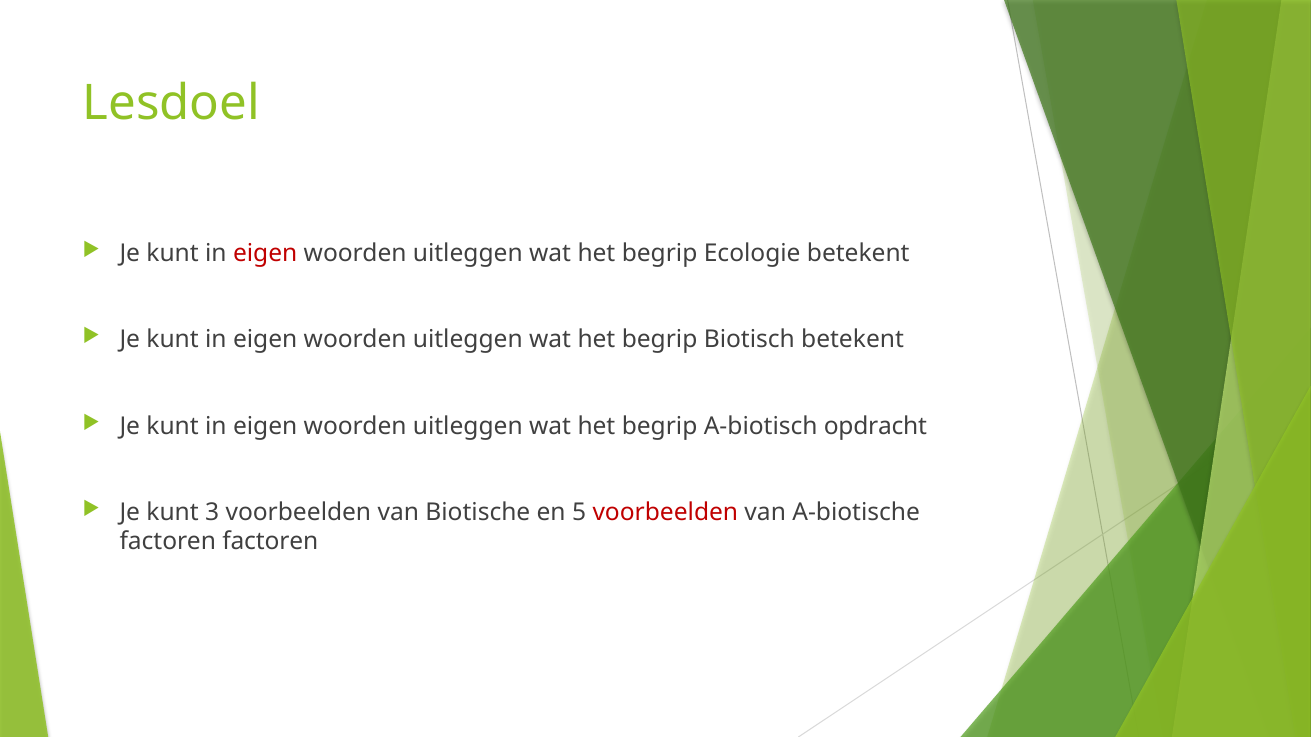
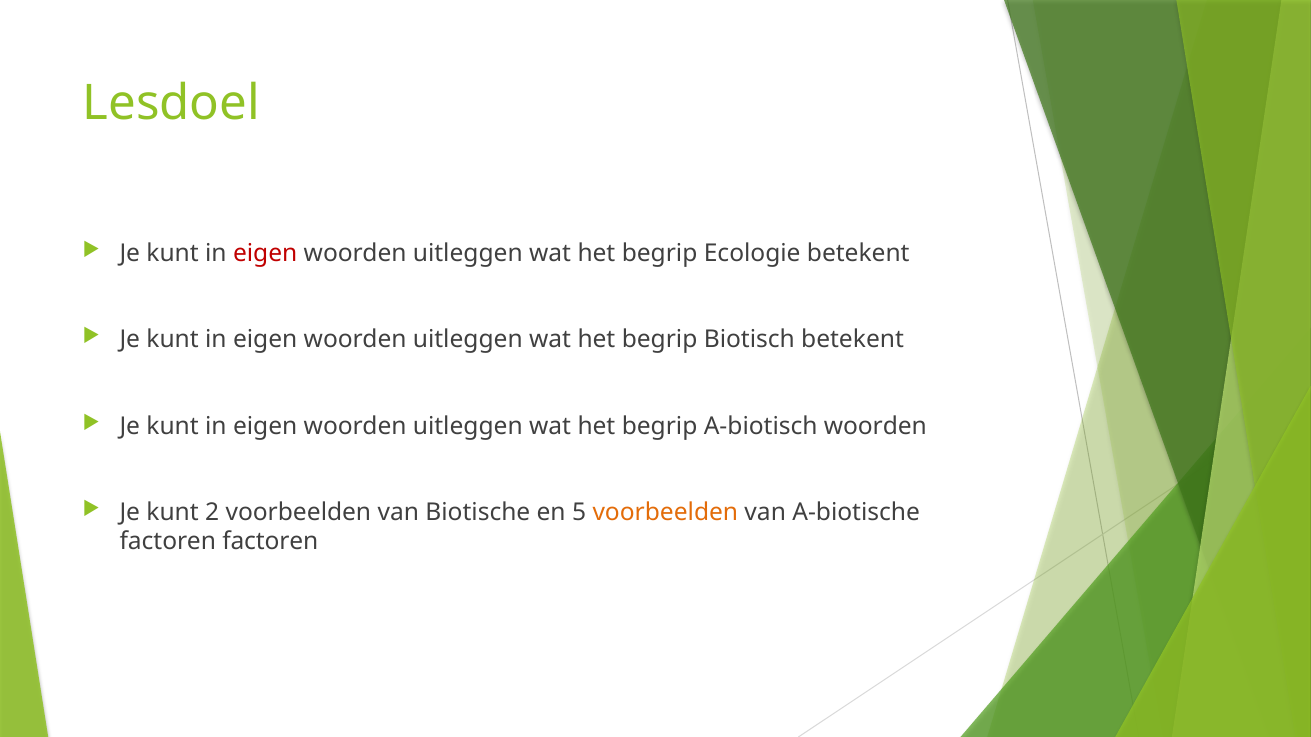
A-biotisch opdracht: opdracht -> woorden (875, 426)
3: 3 -> 2 (212, 513)
voorbeelden colour: red -> orange (665, 513)
